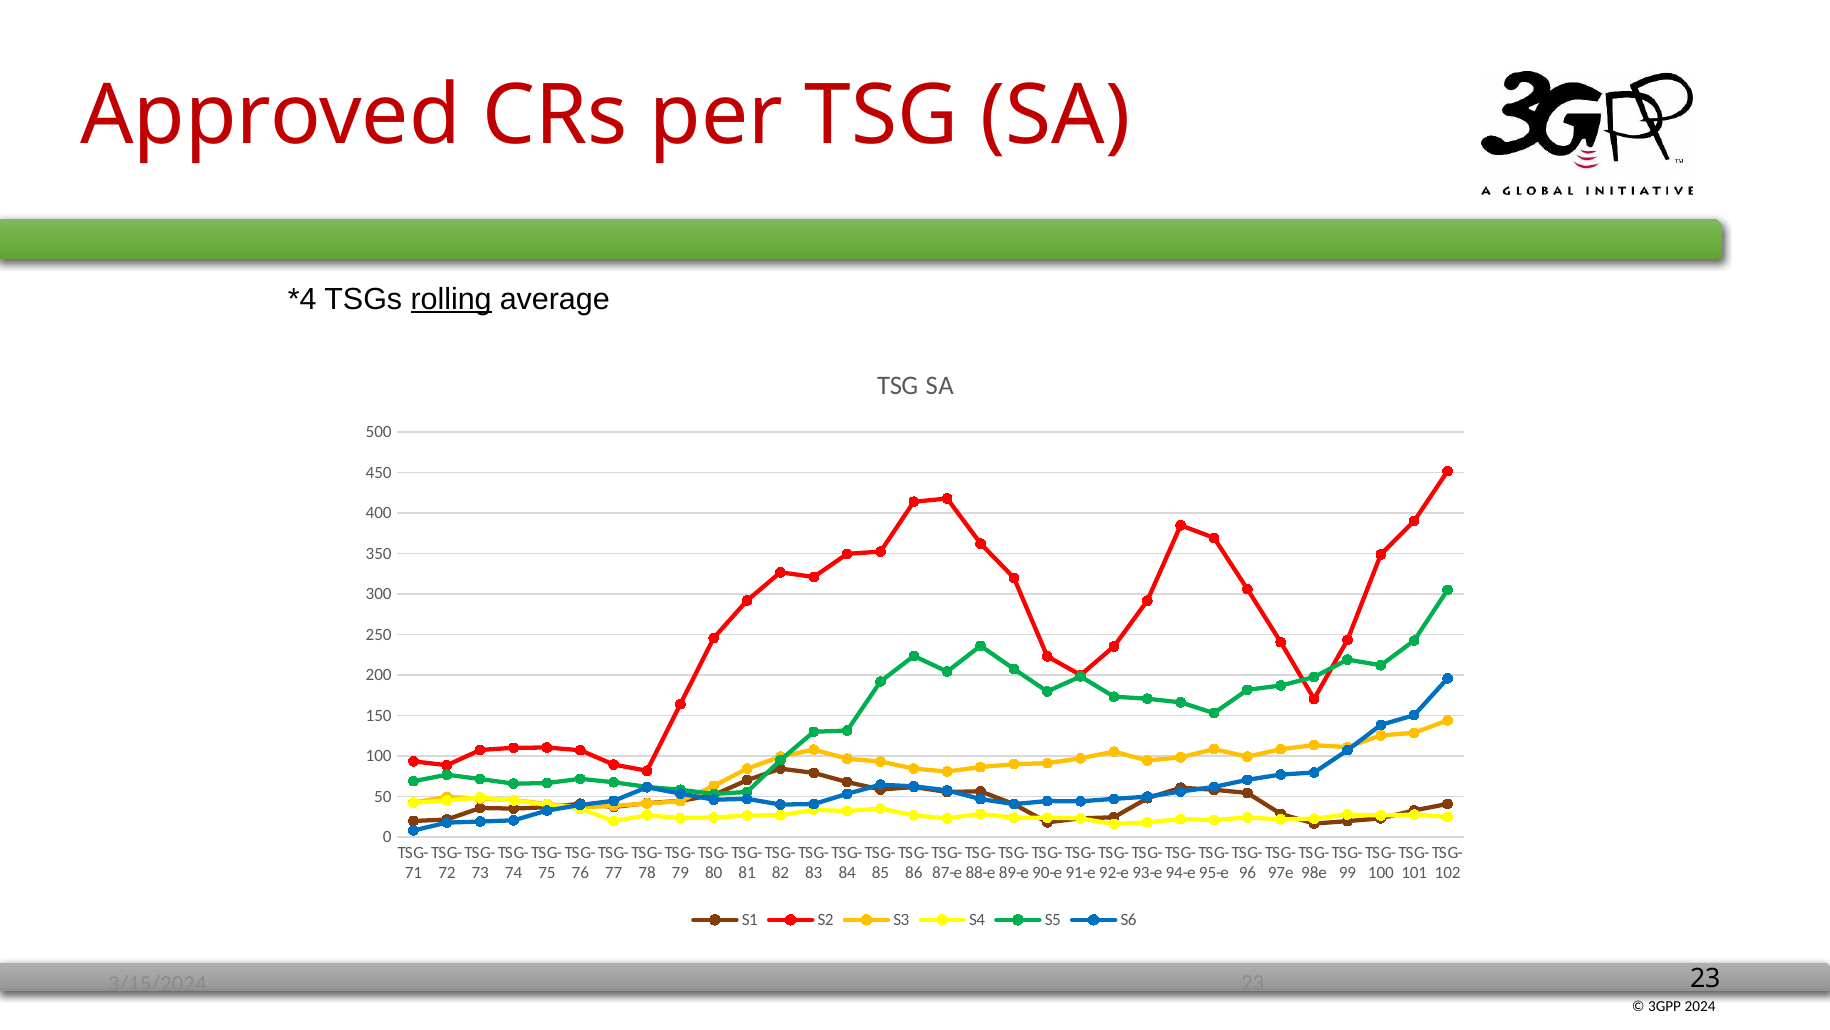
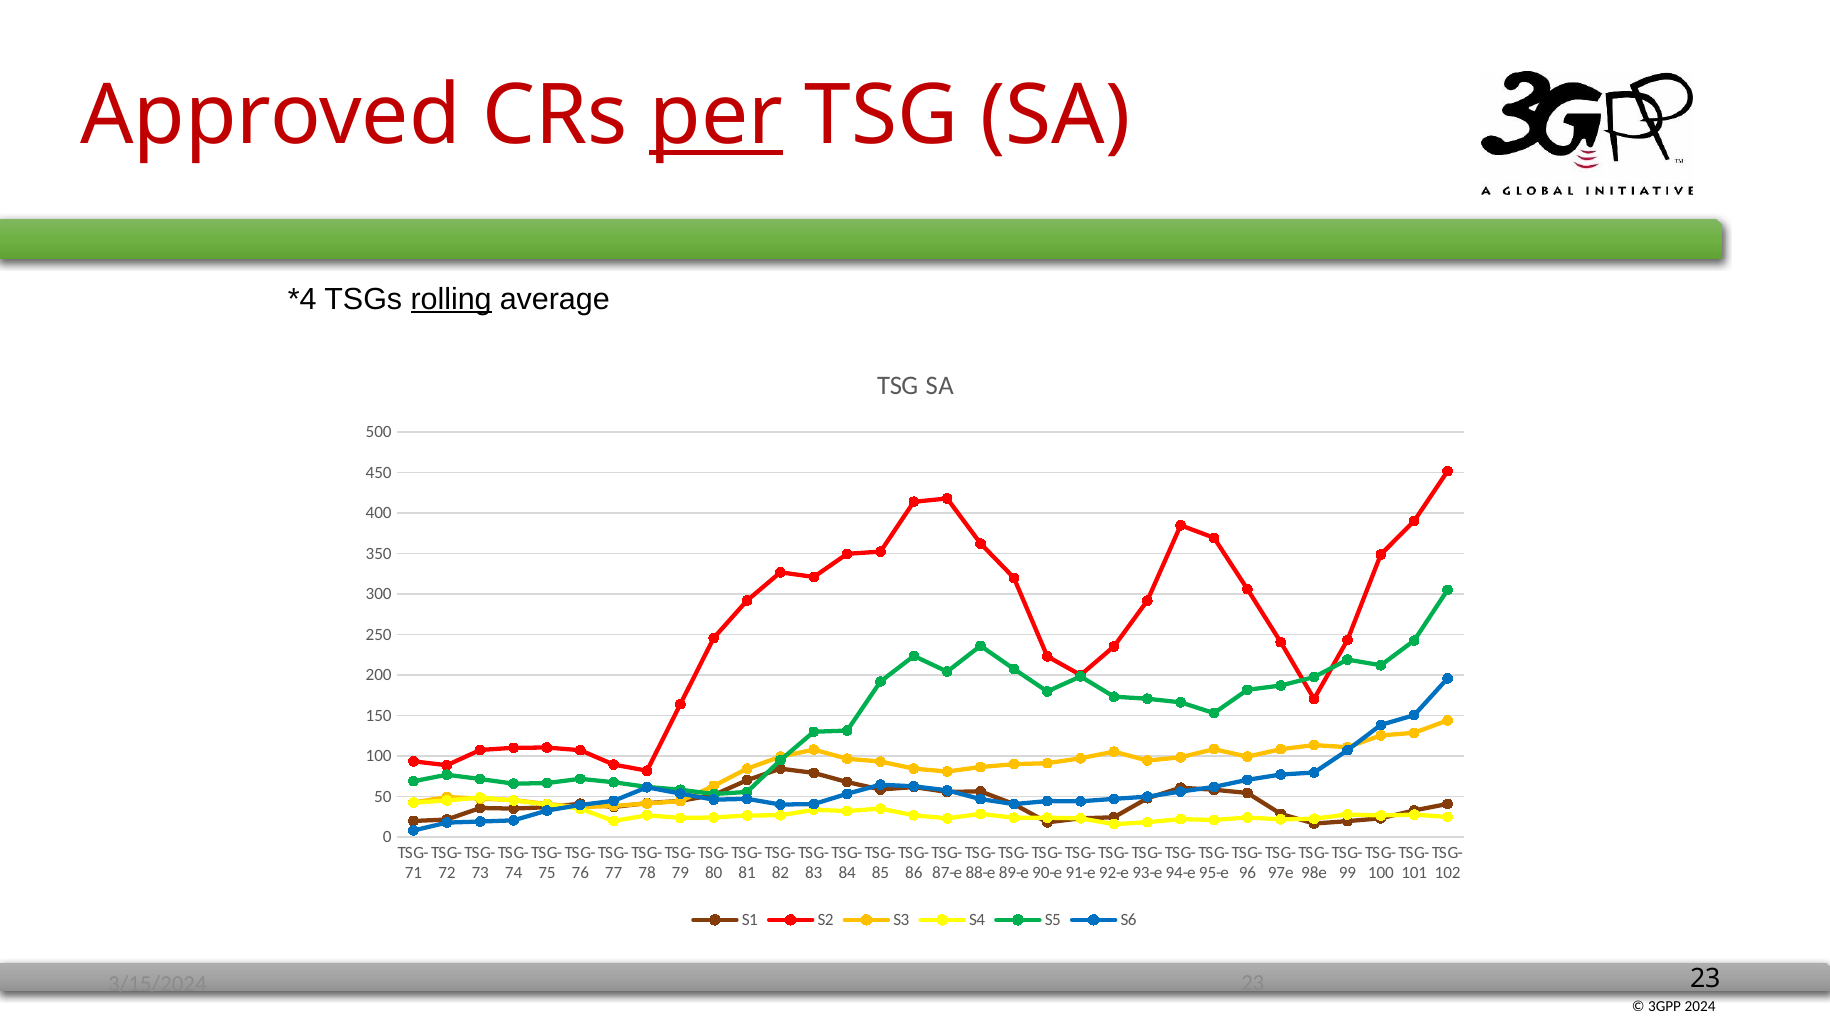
per underline: none -> present (716, 116)
